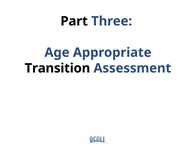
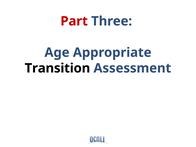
Part colour: black -> red (74, 21)
